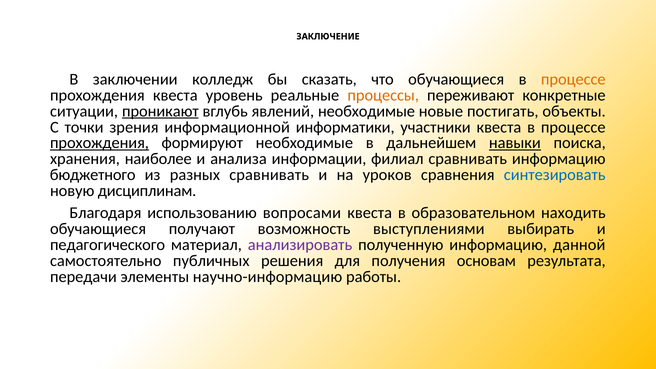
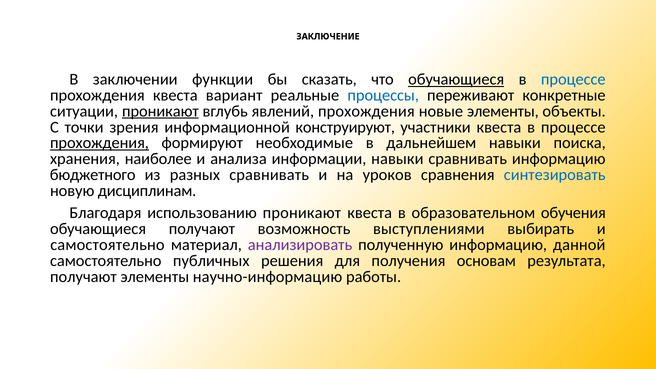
колледж: колледж -> функции (223, 79)
обучающиеся underline: none -> present (456, 79)
процессе colour: orange -> blue (573, 79)
уровень: уровень -> вариант (234, 95)
процессы colour: orange -> blue (383, 95)
явлений необходимые: необходимые -> прохождения (366, 111)
новые постигать: постигать -> элементы (503, 111)
информатики: информатики -> конструируют (345, 127)
навыки underline: present -> none (515, 143)
информации филиал: филиал -> навыки (397, 159)
использованию вопросами: вопросами -> проникают (302, 213)
находить: находить -> обучения (573, 213)
педагогического: педагогического -> самостоятельно (107, 245)
передачи: передачи -> получают (83, 277)
